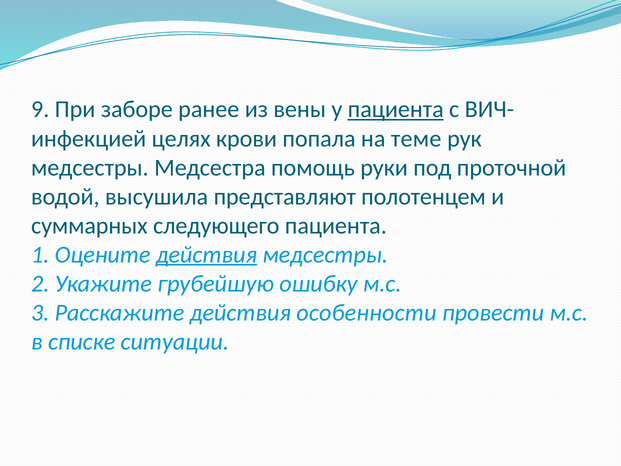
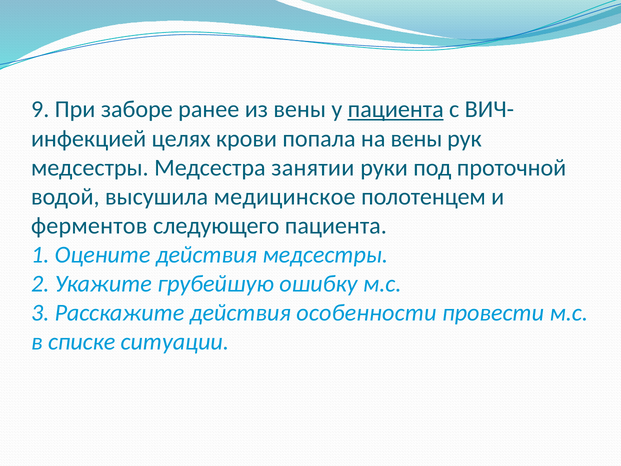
на теме: теме -> вены (416, 138)
помощь: помощь -> занятии (313, 167)
представляют: представляют -> медицинское (285, 196)
суммарных: суммарных -> ферментов (89, 225)
действия underline: present -> none (206, 254)
